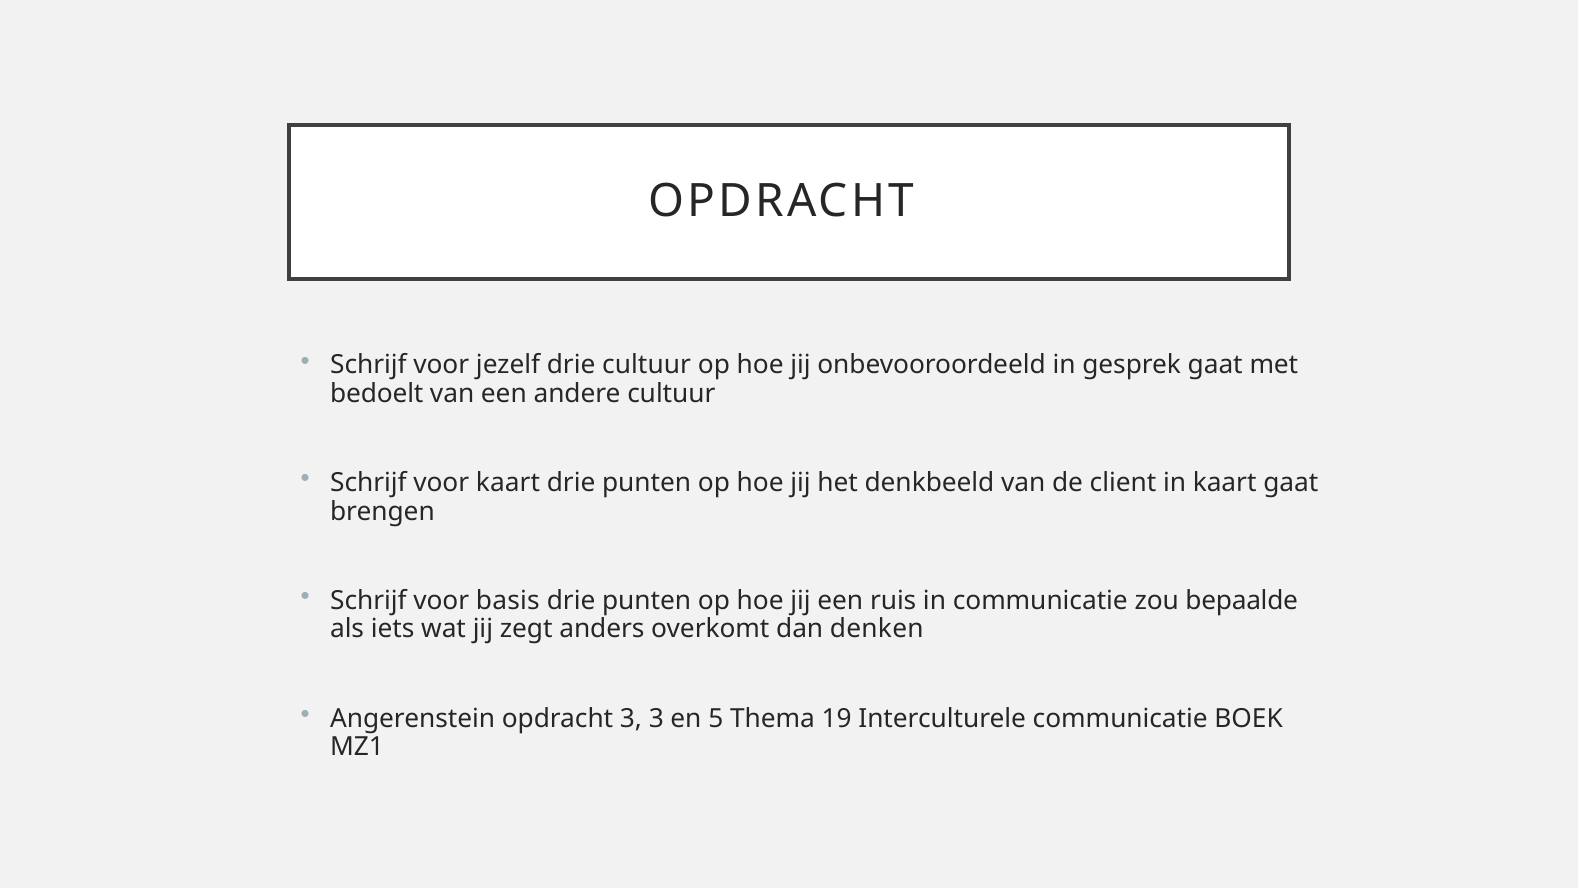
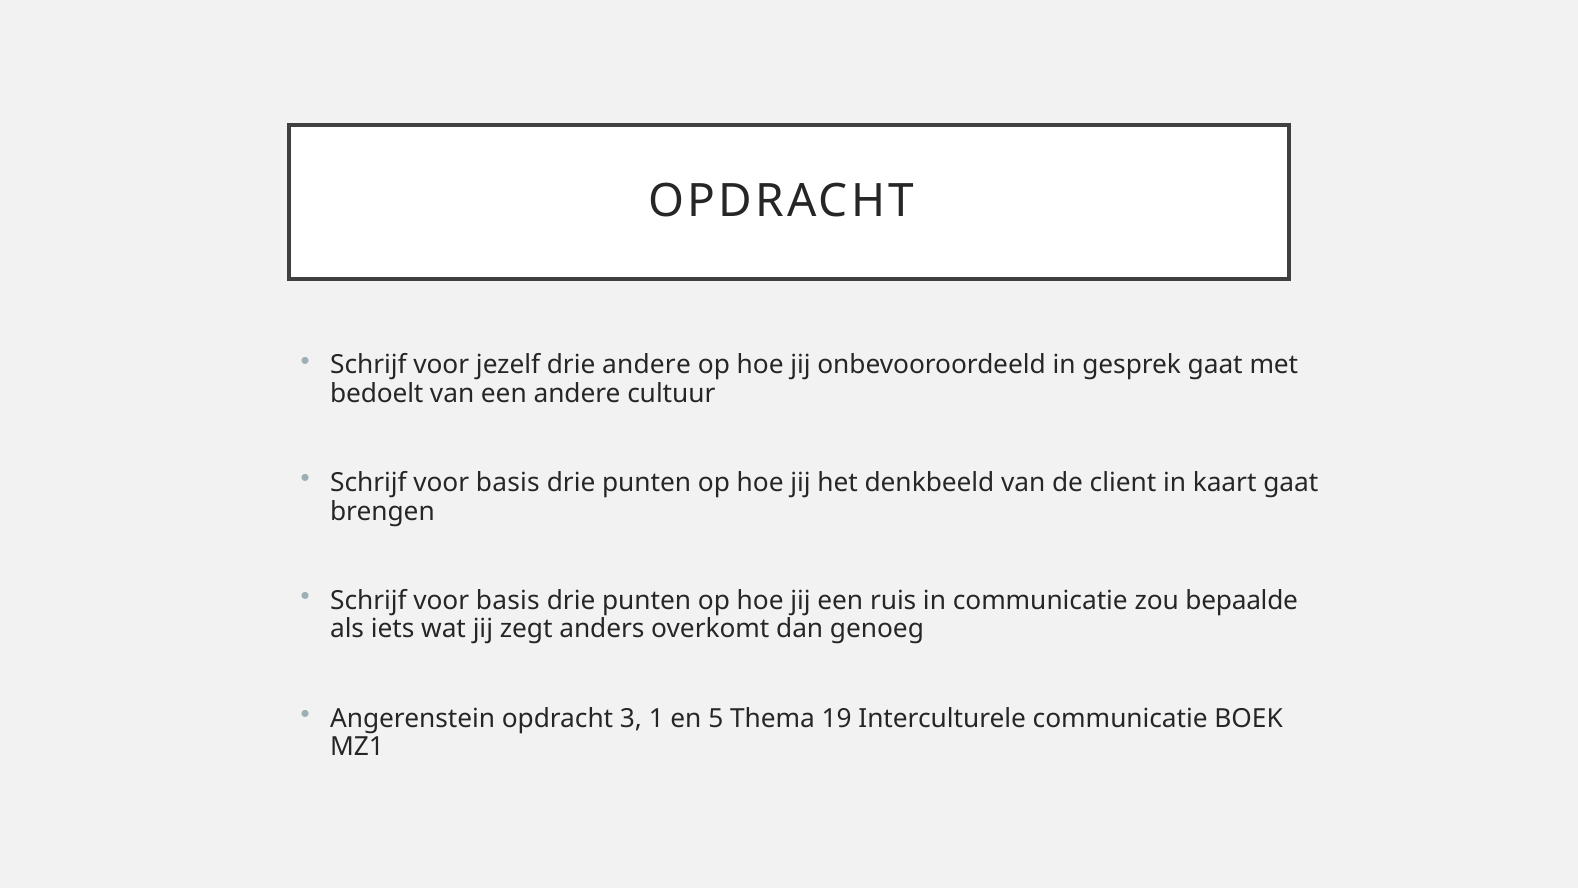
drie cultuur: cultuur -> andere (646, 365)
kaart: kaart -> basis (508, 483)
denken: denken -> genoeg (877, 629)
3 3: 3 -> 1 (656, 718)
